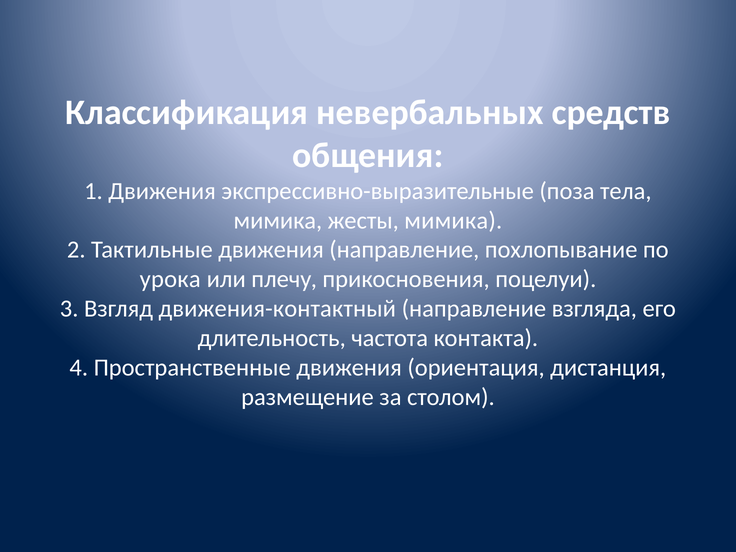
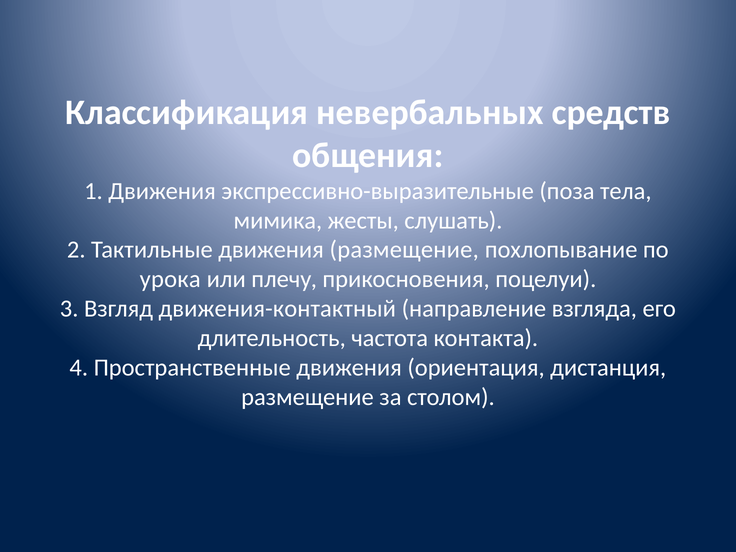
жесты мимика: мимика -> слушать (453, 220)
движения направление: направление -> размещение (404, 250)
